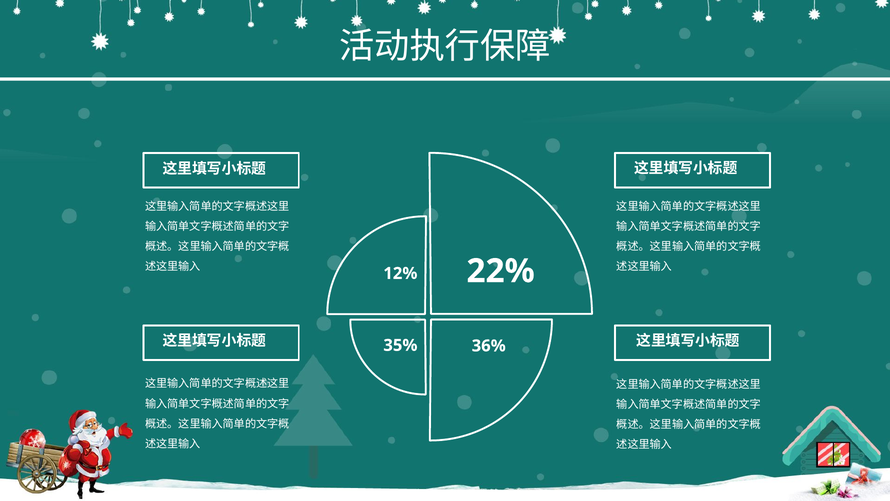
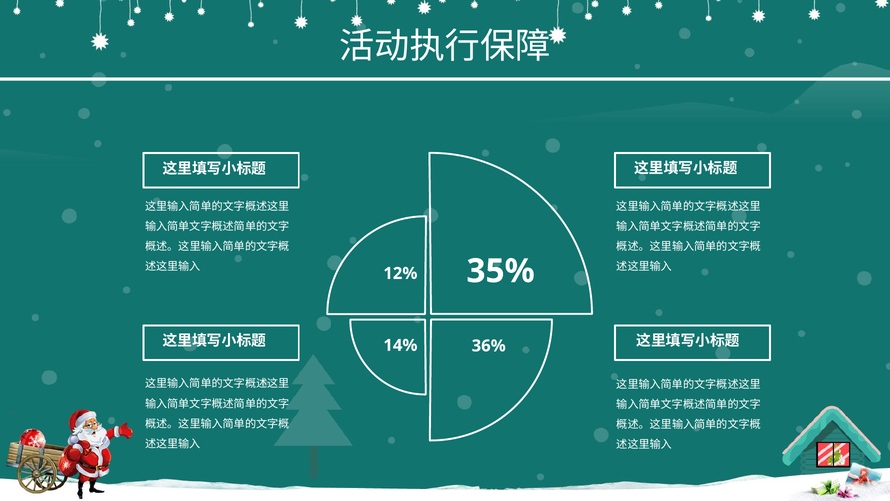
22%: 22% -> 35% (501, 271)
35%: 35% -> 14% (400, 345)
